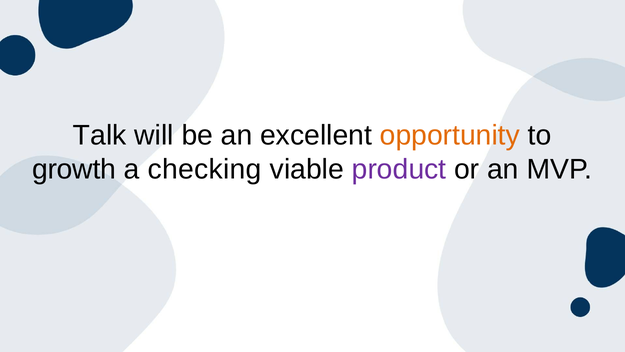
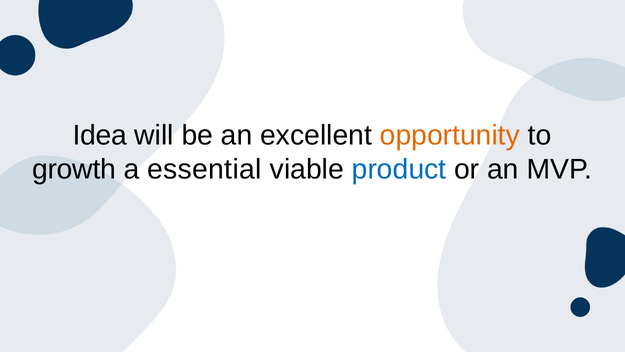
Talk: Talk -> Idea (100, 135)
checking: checking -> essential (204, 169)
product colour: purple -> blue (399, 169)
